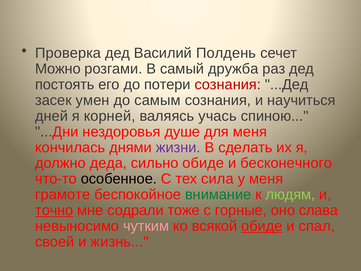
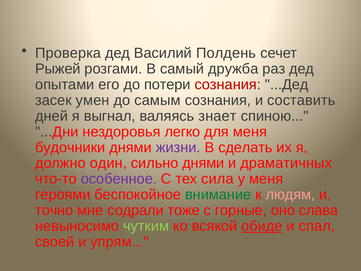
Можно: Можно -> Рыжей (58, 69)
постоять: постоять -> опытами (65, 85)
научиться: научиться -> составить (301, 100)
корней: корней -> выгнал (110, 116)
учась: учась -> знает (217, 116)
душе: душе -> легко (182, 132)
кончилась: кончилась -> будочники (70, 147)
деда: деда -> один (108, 163)
сильно обиде: обиде -> днями (203, 163)
бесконечного: бесконечного -> драматичных (286, 163)
особенное colour: black -> purple (119, 179)
грамоте: грамоте -> героями (63, 194)
людям colour: light green -> pink (290, 194)
точно underline: present -> none (54, 210)
чутким colour: pink -> light green (146, 226)
жизнь: жизнь -> упрям (120, 242)
